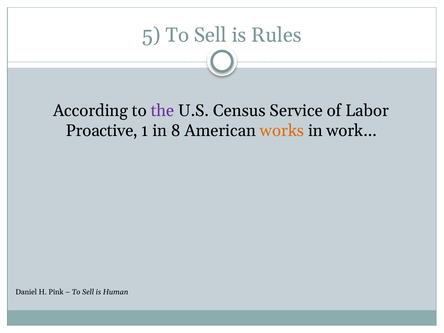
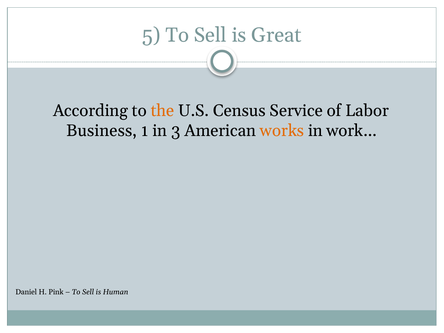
Rules: Rules -> Great (276, 35)
the colour: purple -> orange (162, 111)
Proactive: Proactive -> Business (102, 131)
8: 8 -> 3 (176, 131)
